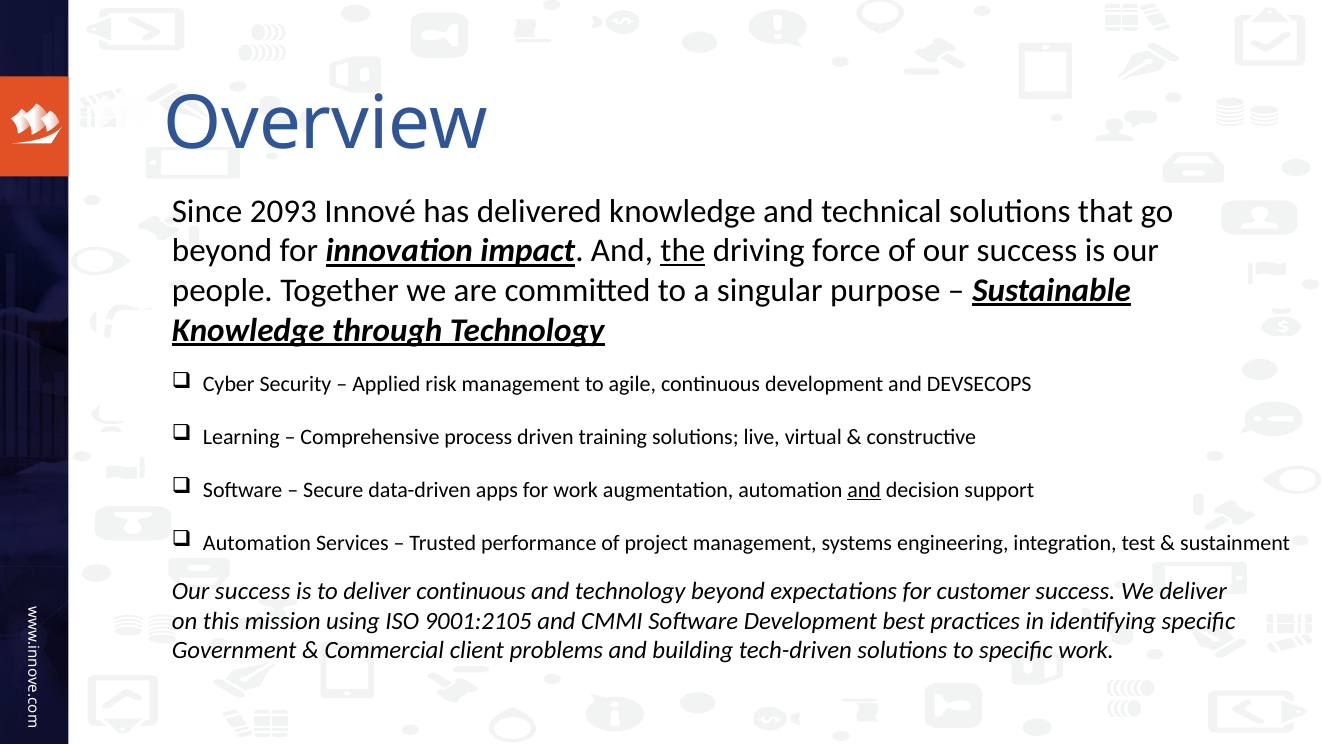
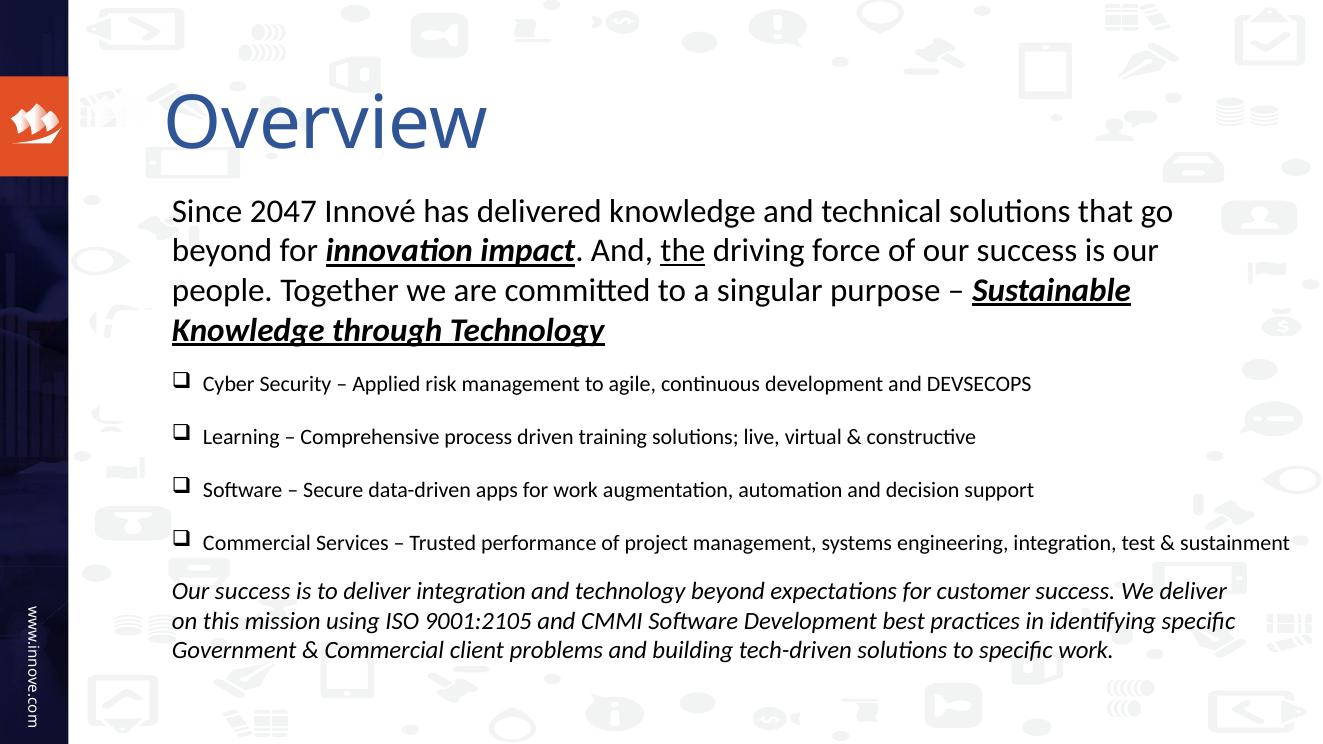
2093: 2093 -> 2047 (283, 211)
and underline: present -> none (864, 490)
Automation: Automation -> Commercial (257, 543)
deliver continuous: continuous -> integration (471, 591)
